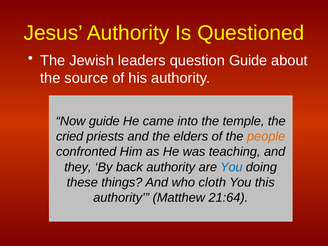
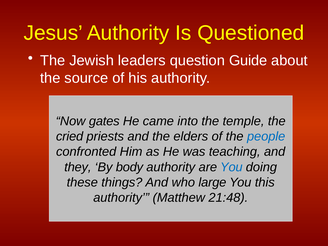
Now guide: guide -> gates (104, 121)
people colour: orange -> blue (266, 136)
back: back -> body (129, 167)
cloth: cloth -> large (212, 182)
21:64: 21:64 -> 21:48 (228, 198)
